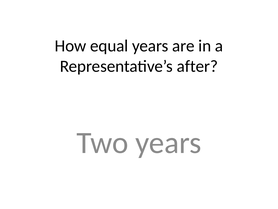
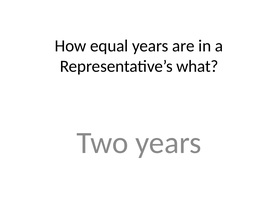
after: after -> what (197, 66)
